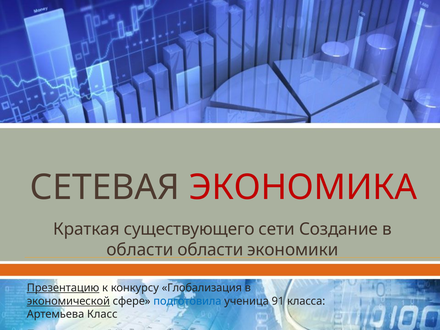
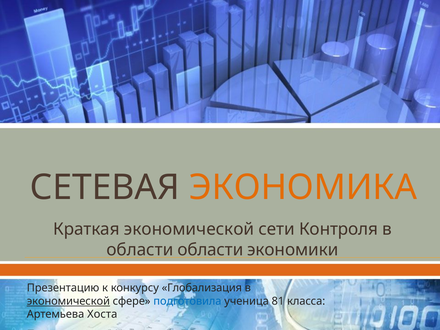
ЭКОНОМИКА colour: red -> orange (303, 187)
Краткая существующего: существующего -> экономической (189, 229)
Создание: Создание -> Контроля (338, 229)
Презентацию underline: present -> none (63, 288)
91: 91 -> 81 (278, 301)
Класс: Класс -> Хоста (102, 314)
